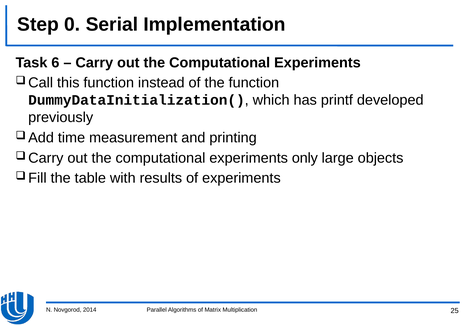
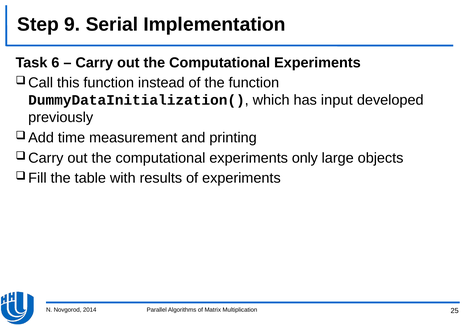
0: 0 -> 9 (72, 24)
printf: printf -> input (337, 100)
